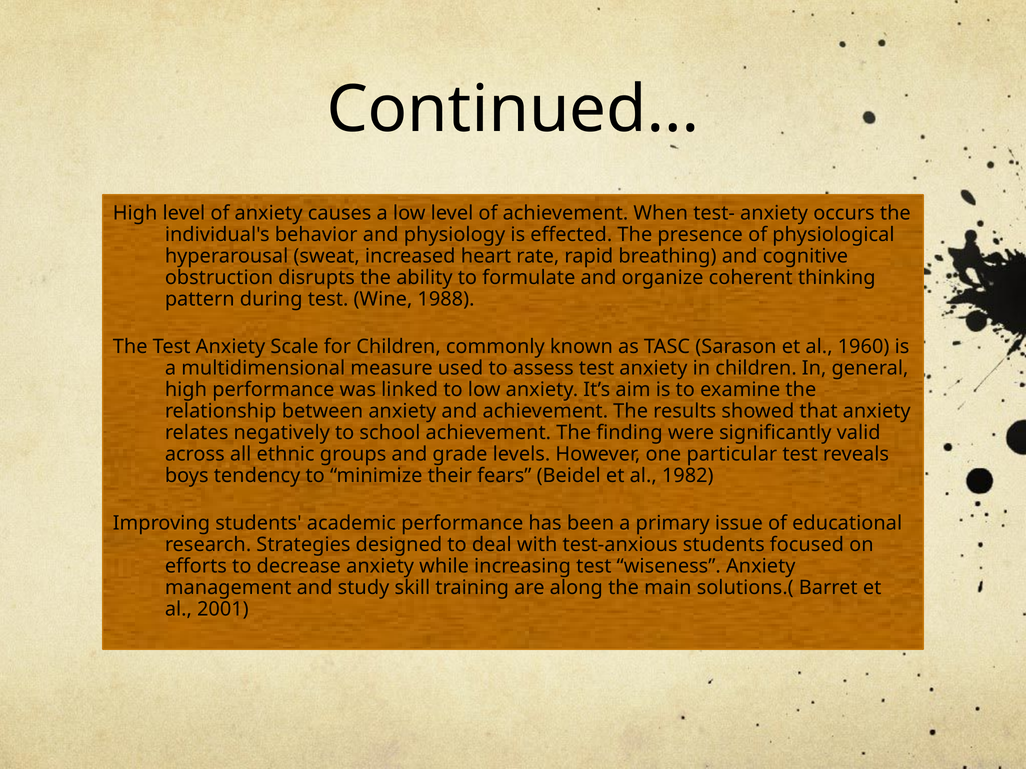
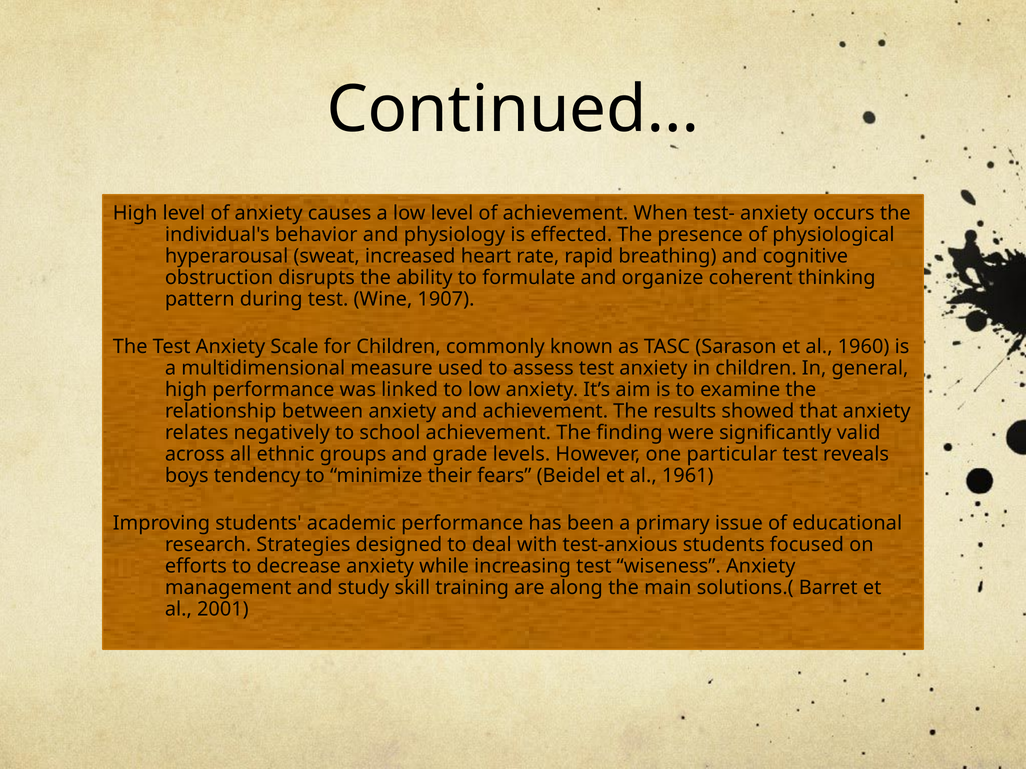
1988: 1988 -> 1907 (446, 299)
1982: 1982 -> 1961 (688, 476)
